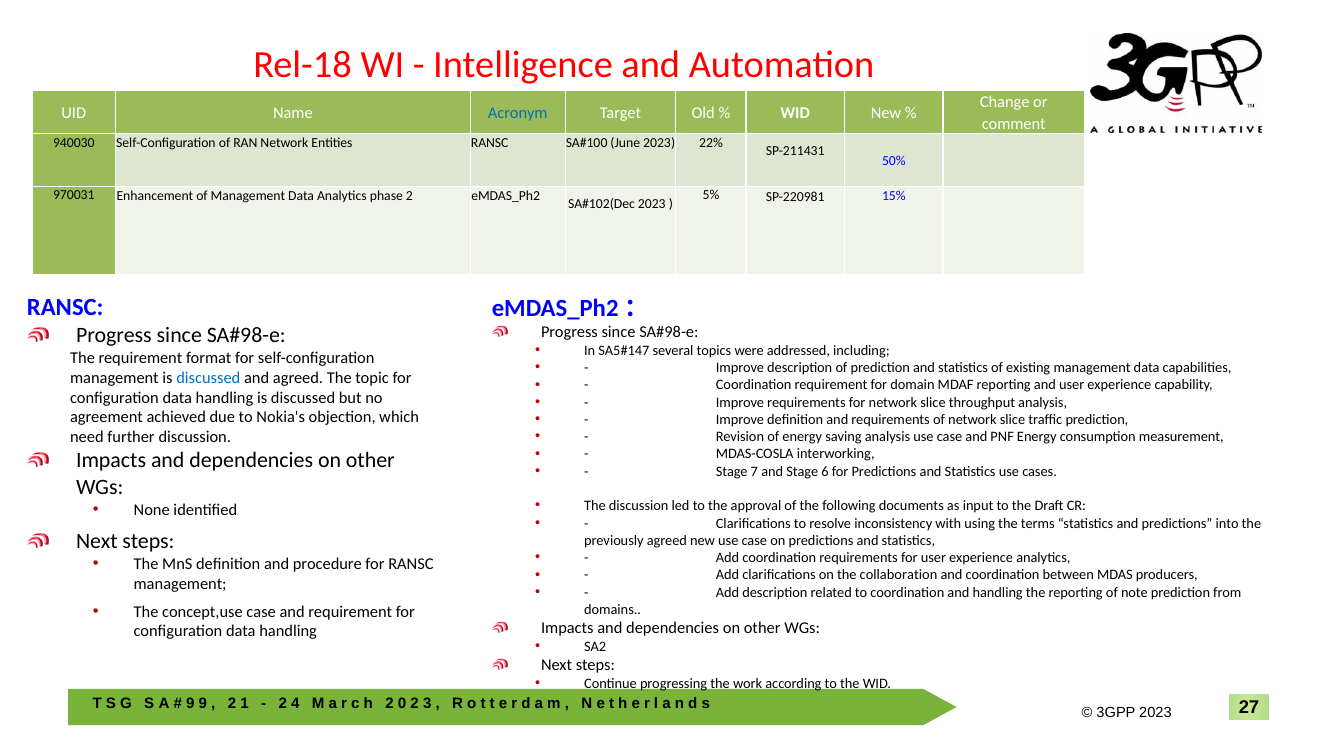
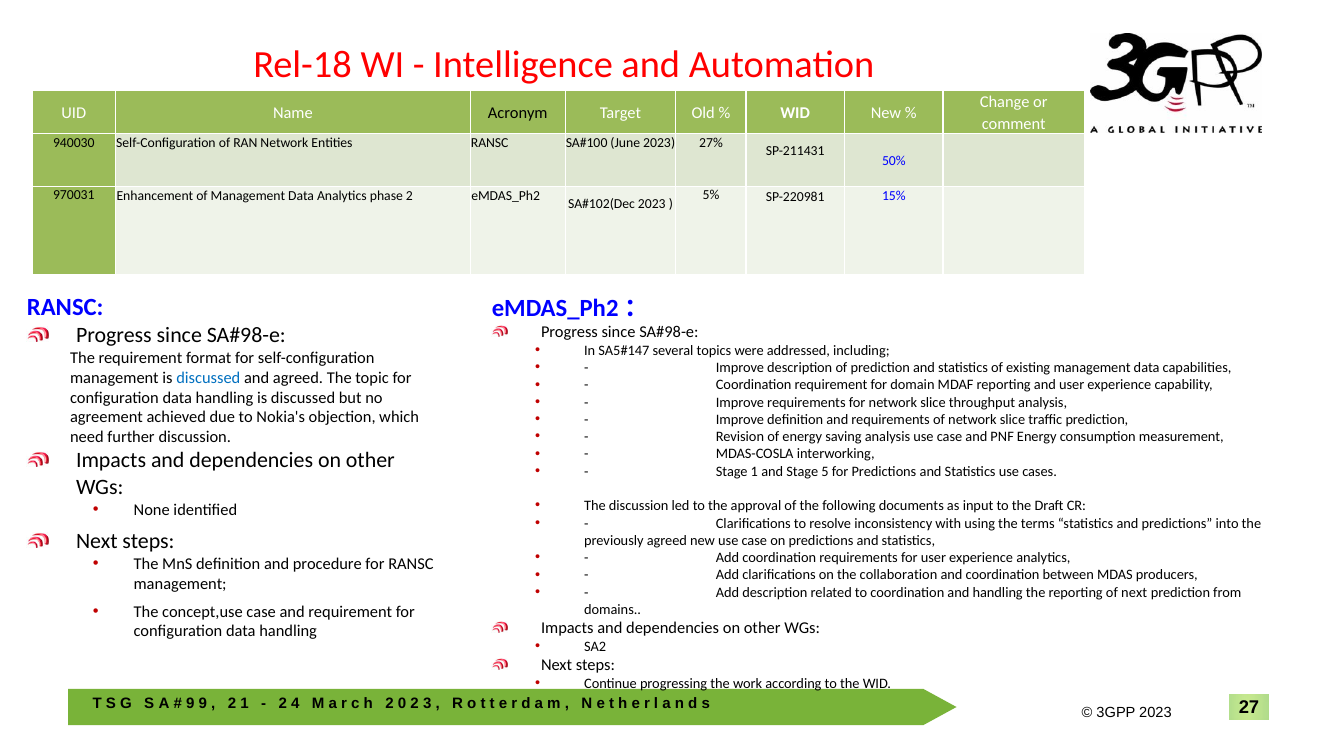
Acronym colour: blue -> black (518, 113)
22%: 22% -> 27% (711, 143)
Stage 7: 7 -> 1 (754, 471)
6: 6 -> 5 (825, 471)
of note: note -> next (1134, 592)
